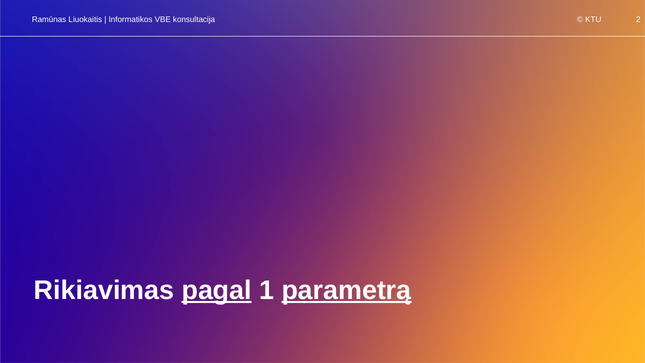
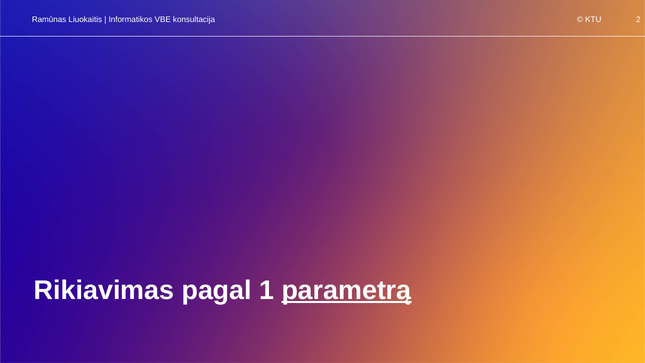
pagal underline: present -> none (217, 290)
